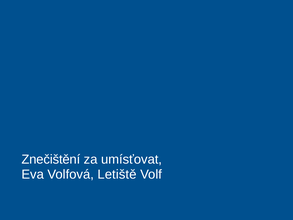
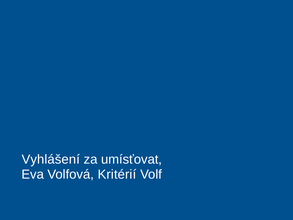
Znečištění: Znečištění -> Vyhlášení (51, 159)
Letiště: Letiště -> Kritérií (117, 174)
